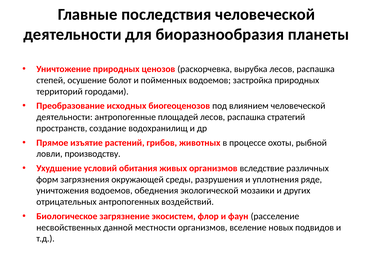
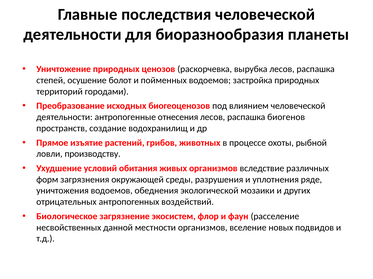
площадей: площадей -> отнесения (178, 117)
стратегий: стратегий -> биогенов (286, 117)
